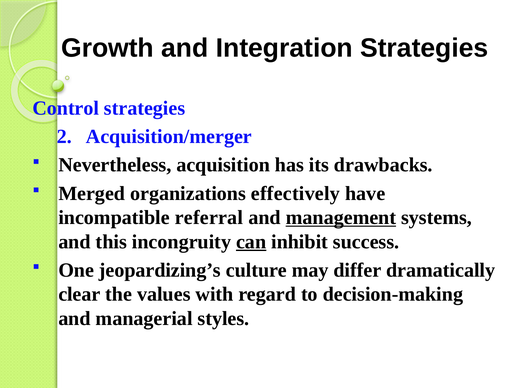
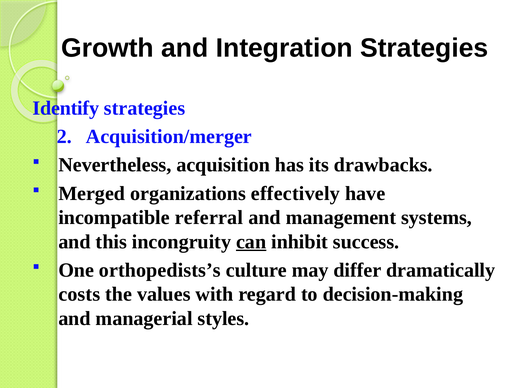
Control: Control -> Identify (66, 108)
management underline: present -> none (341, 217)
jeopardizing’s: jeopardizing’s -> orthopedists’s (160, 270)
clear: clear -> costs (79, 294)
